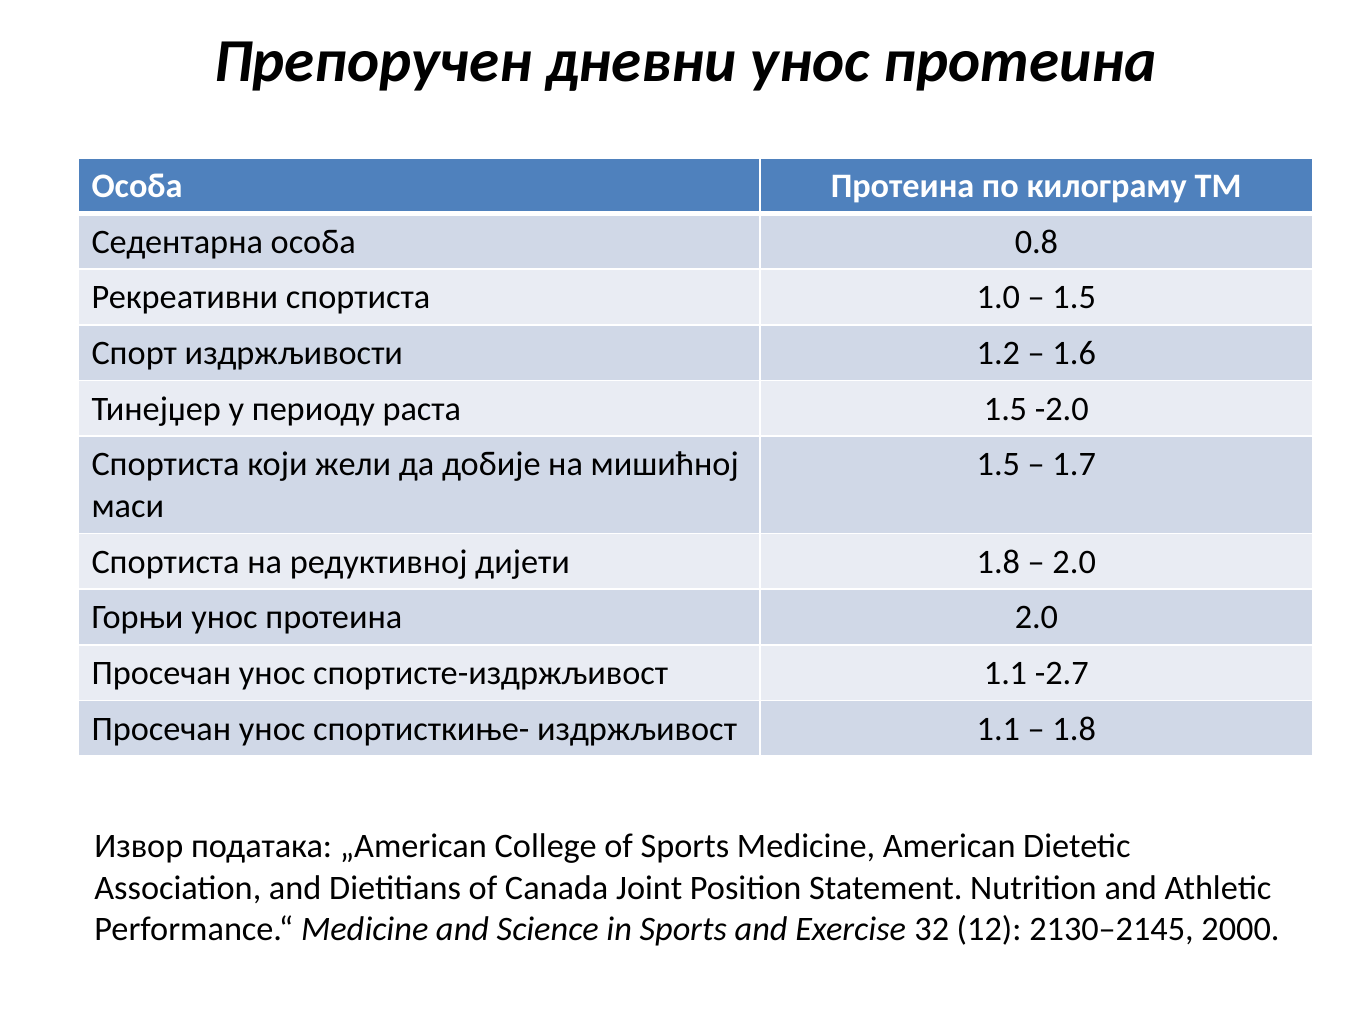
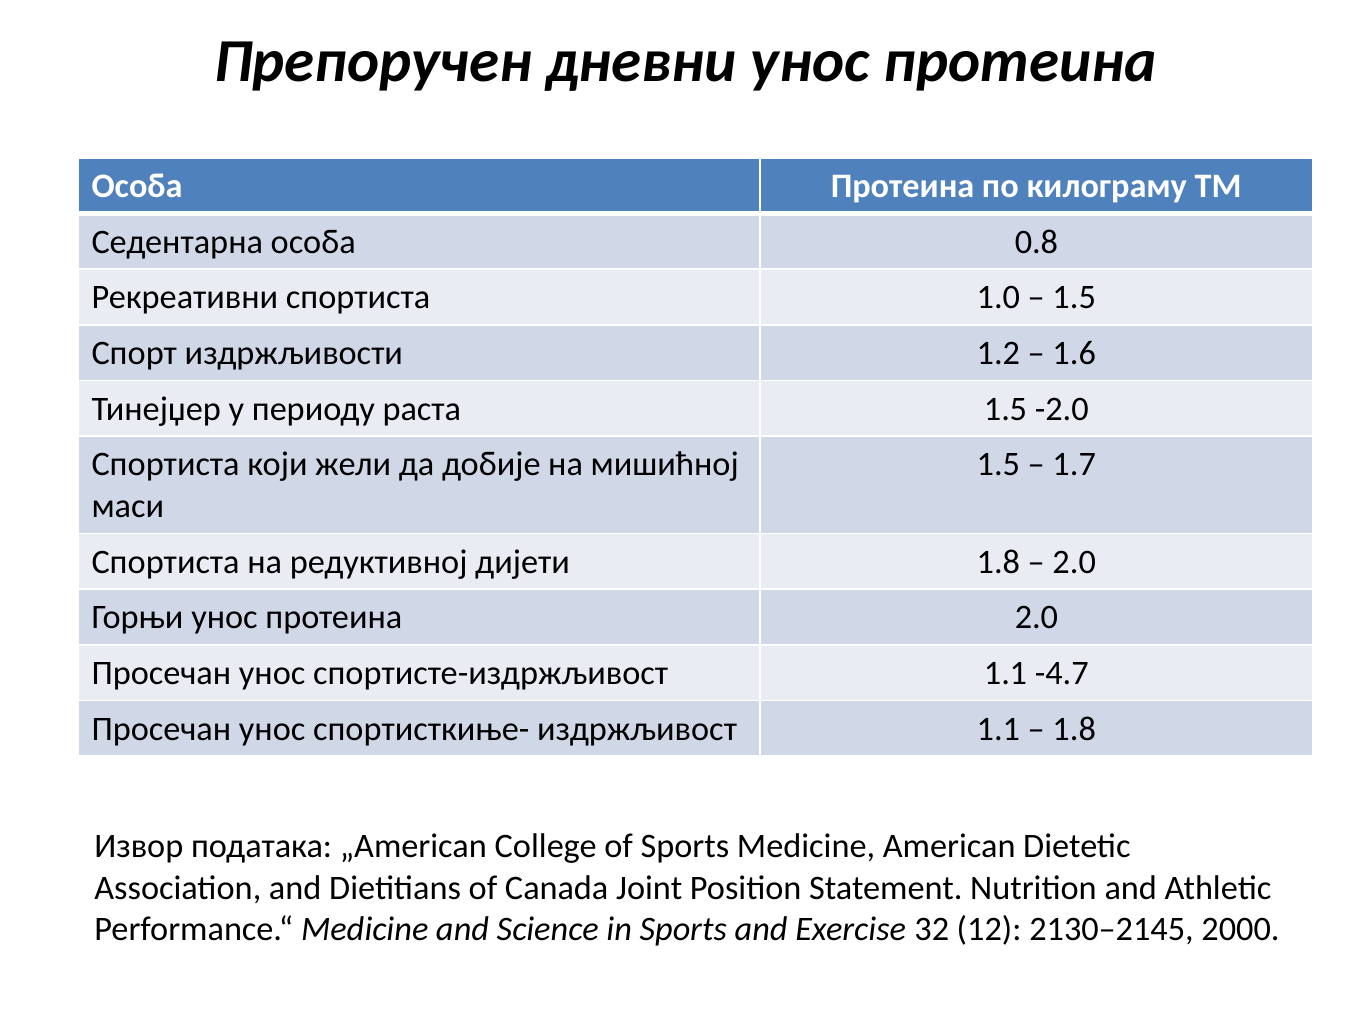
-2.7: -2.7 -> -4.7 (1062, 673)
